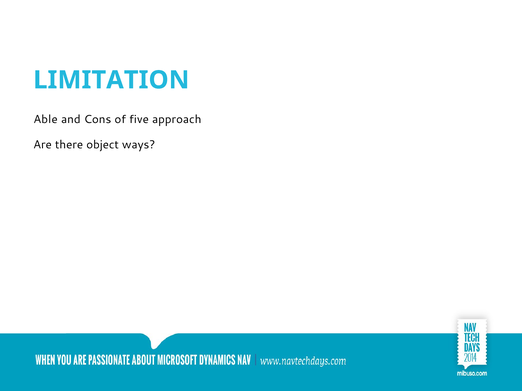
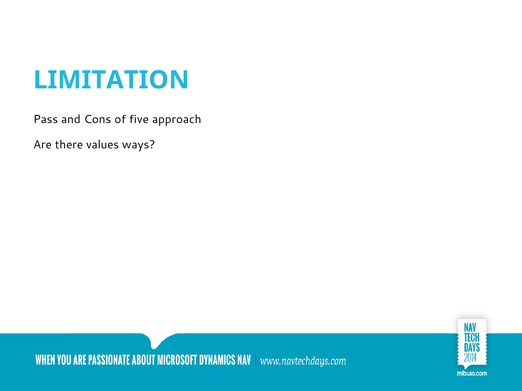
Able: Able -> Pass (46, 119)
object: object -> values (103, 145)
